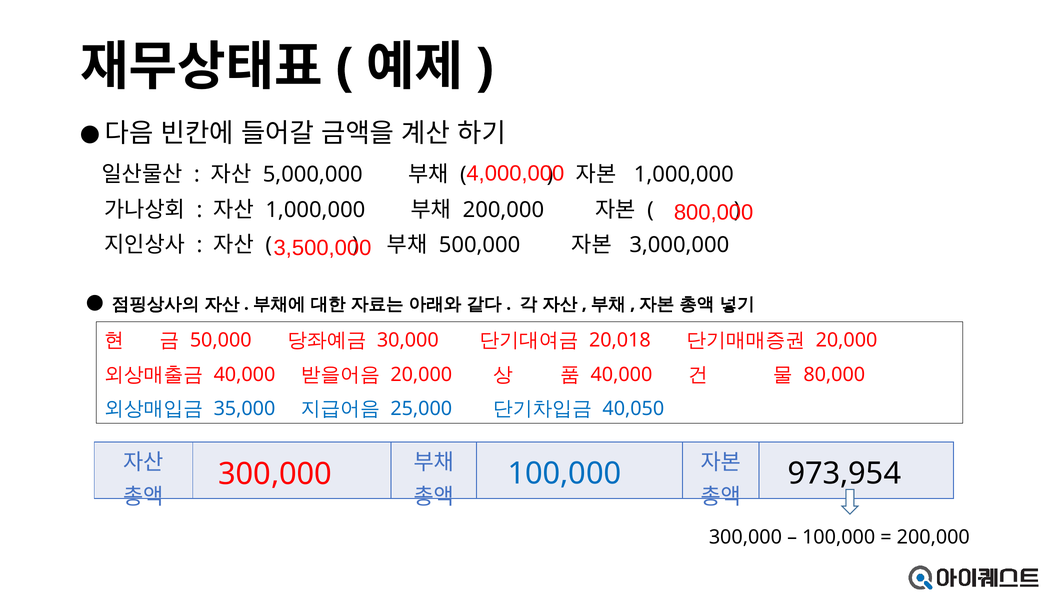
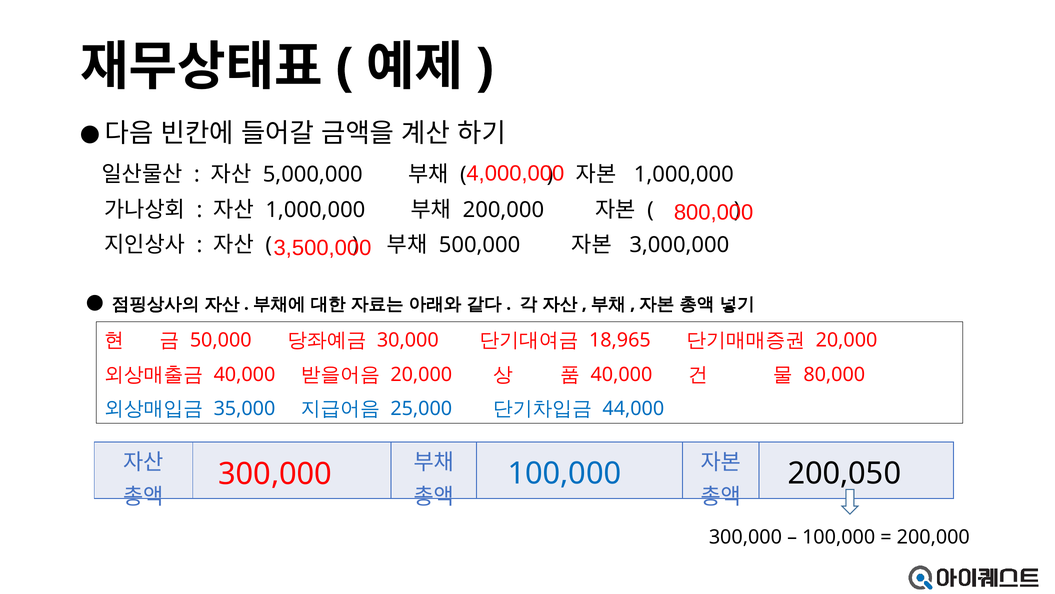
20,018: 20,018 -> 18,965 (620, 340)
40,050: 40,050 -> 44,000 (633, 408)
973,954: 973,954 -> 200,050 (844, 473)
